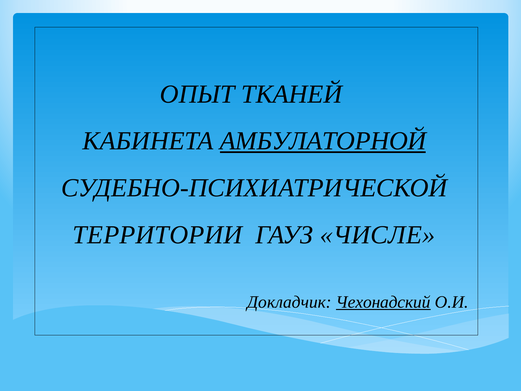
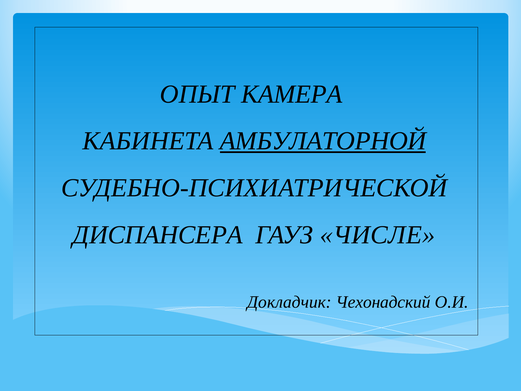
ТКАНЕЙ: ТКАНЕЙ -> КАМЕРА (292, 94)
ТЕРРИТОРИИ: ТЕРРИТОРИИ -> ДИСПАНСЕРА (158, 235)
Чехонадский underline: present -> none (383, 302)
